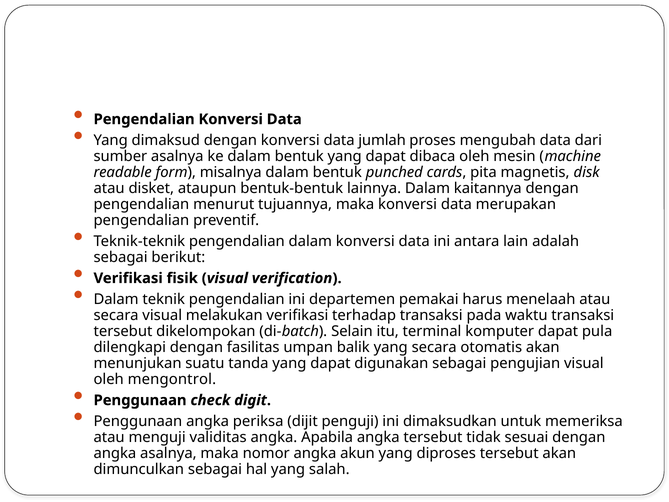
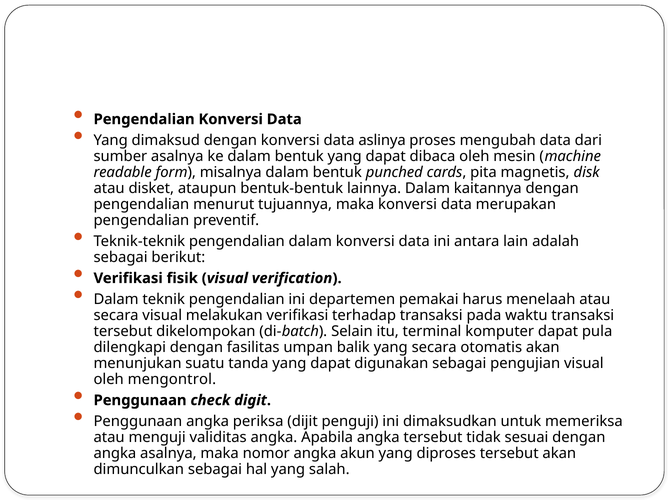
jumlah: jumlah -> aslinya (382, 140)
